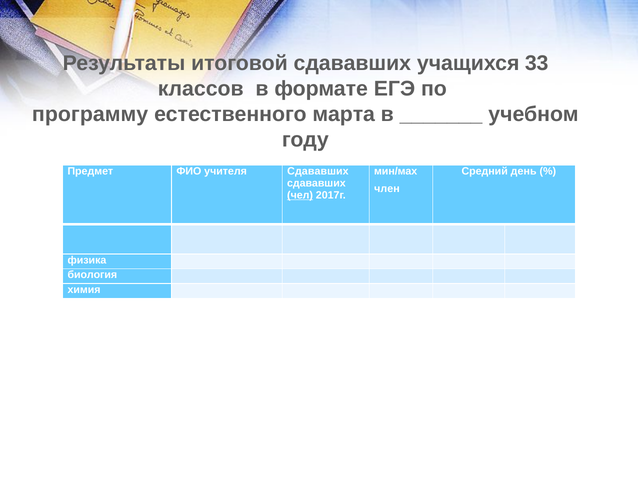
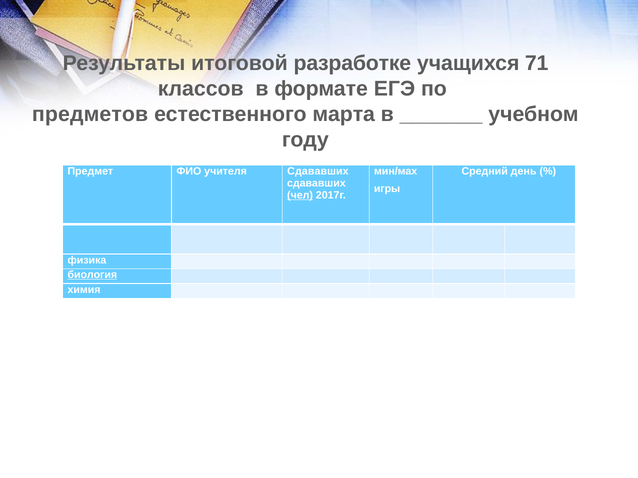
итоговой сдававших: сдававших -> разработке (352, 63)
33: 33 -> 71 (537, 63)
программу: программу -> предметов (90, 114)
член: член -> игры (387, 189)
биология underline: none -> present (92, 275)
